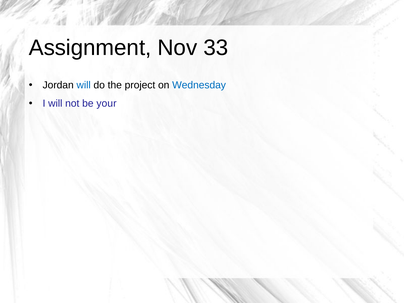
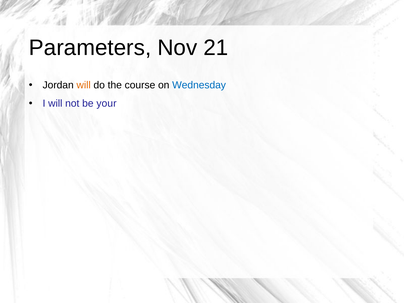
Assignment: Assignment -> Parameters (90, 48)
33: 33 -> 21 (216, 48)
will colour: blue -> orange (84, 85)
project: project -> course (140, 85)
